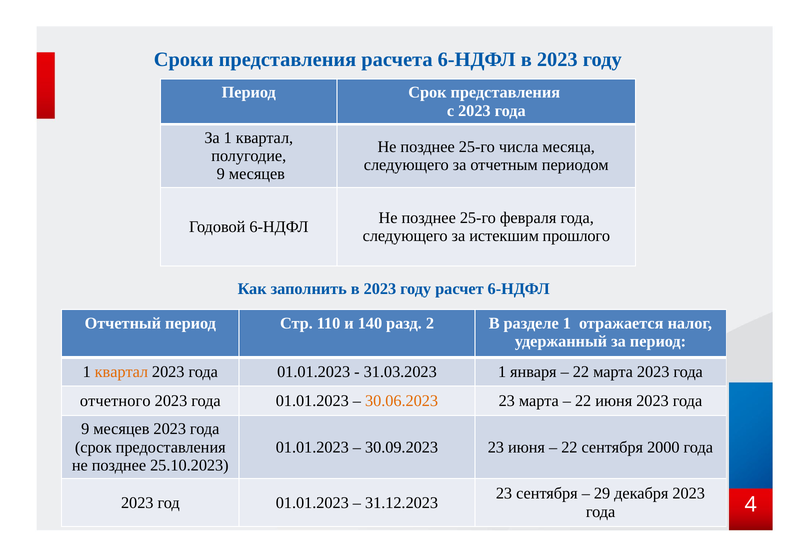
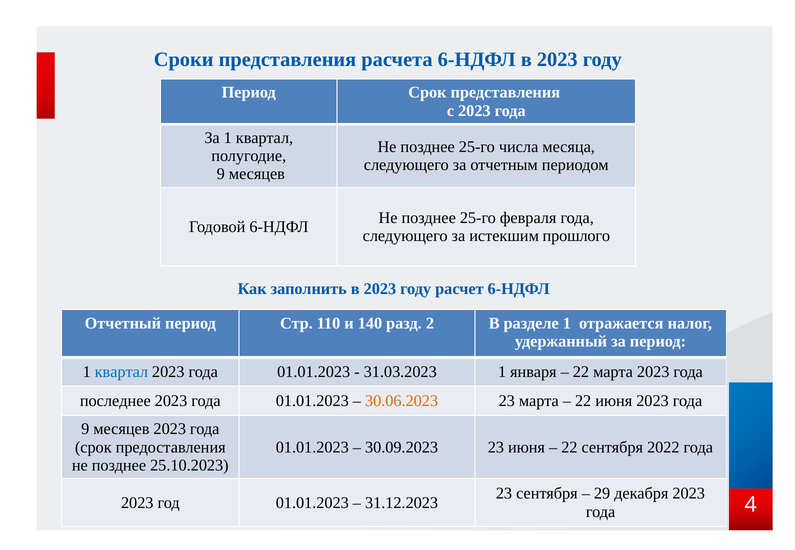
квартал colour: orange -> blue (121, 372)
отчетного: отчетного -> последнее (115, 401)
2000: 2000 -> 2022 (663, 447)
